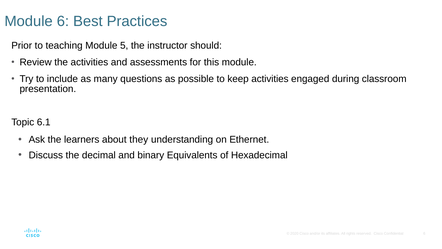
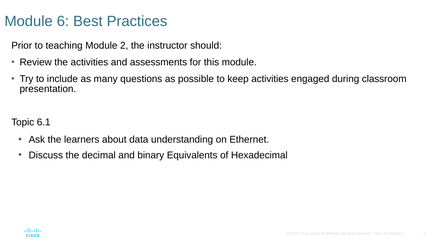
5: 5 -> 2 (124, 46)
they: they -> data (139, 139)
